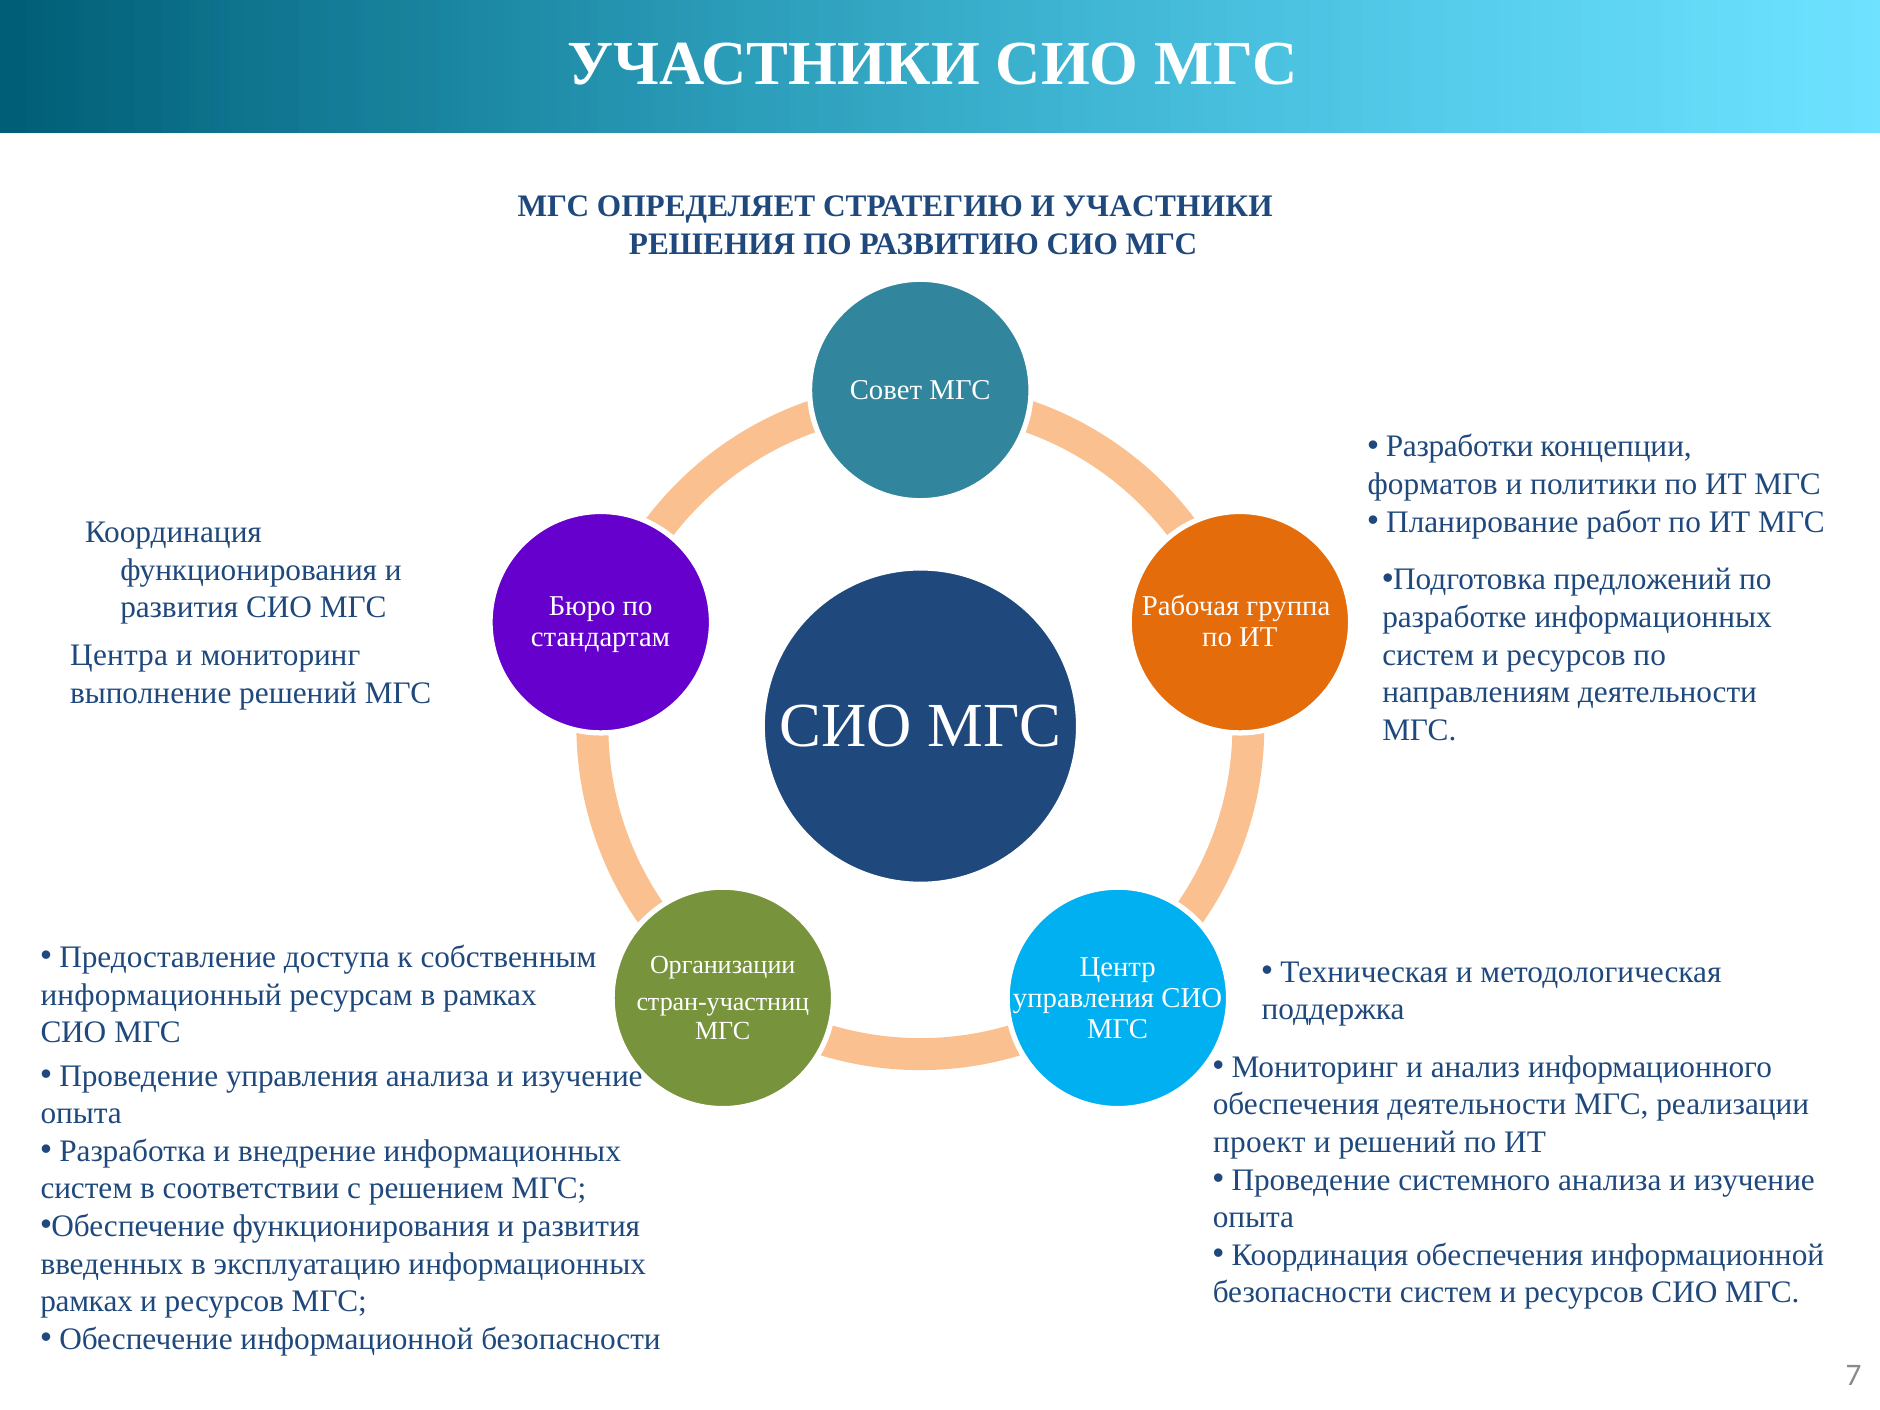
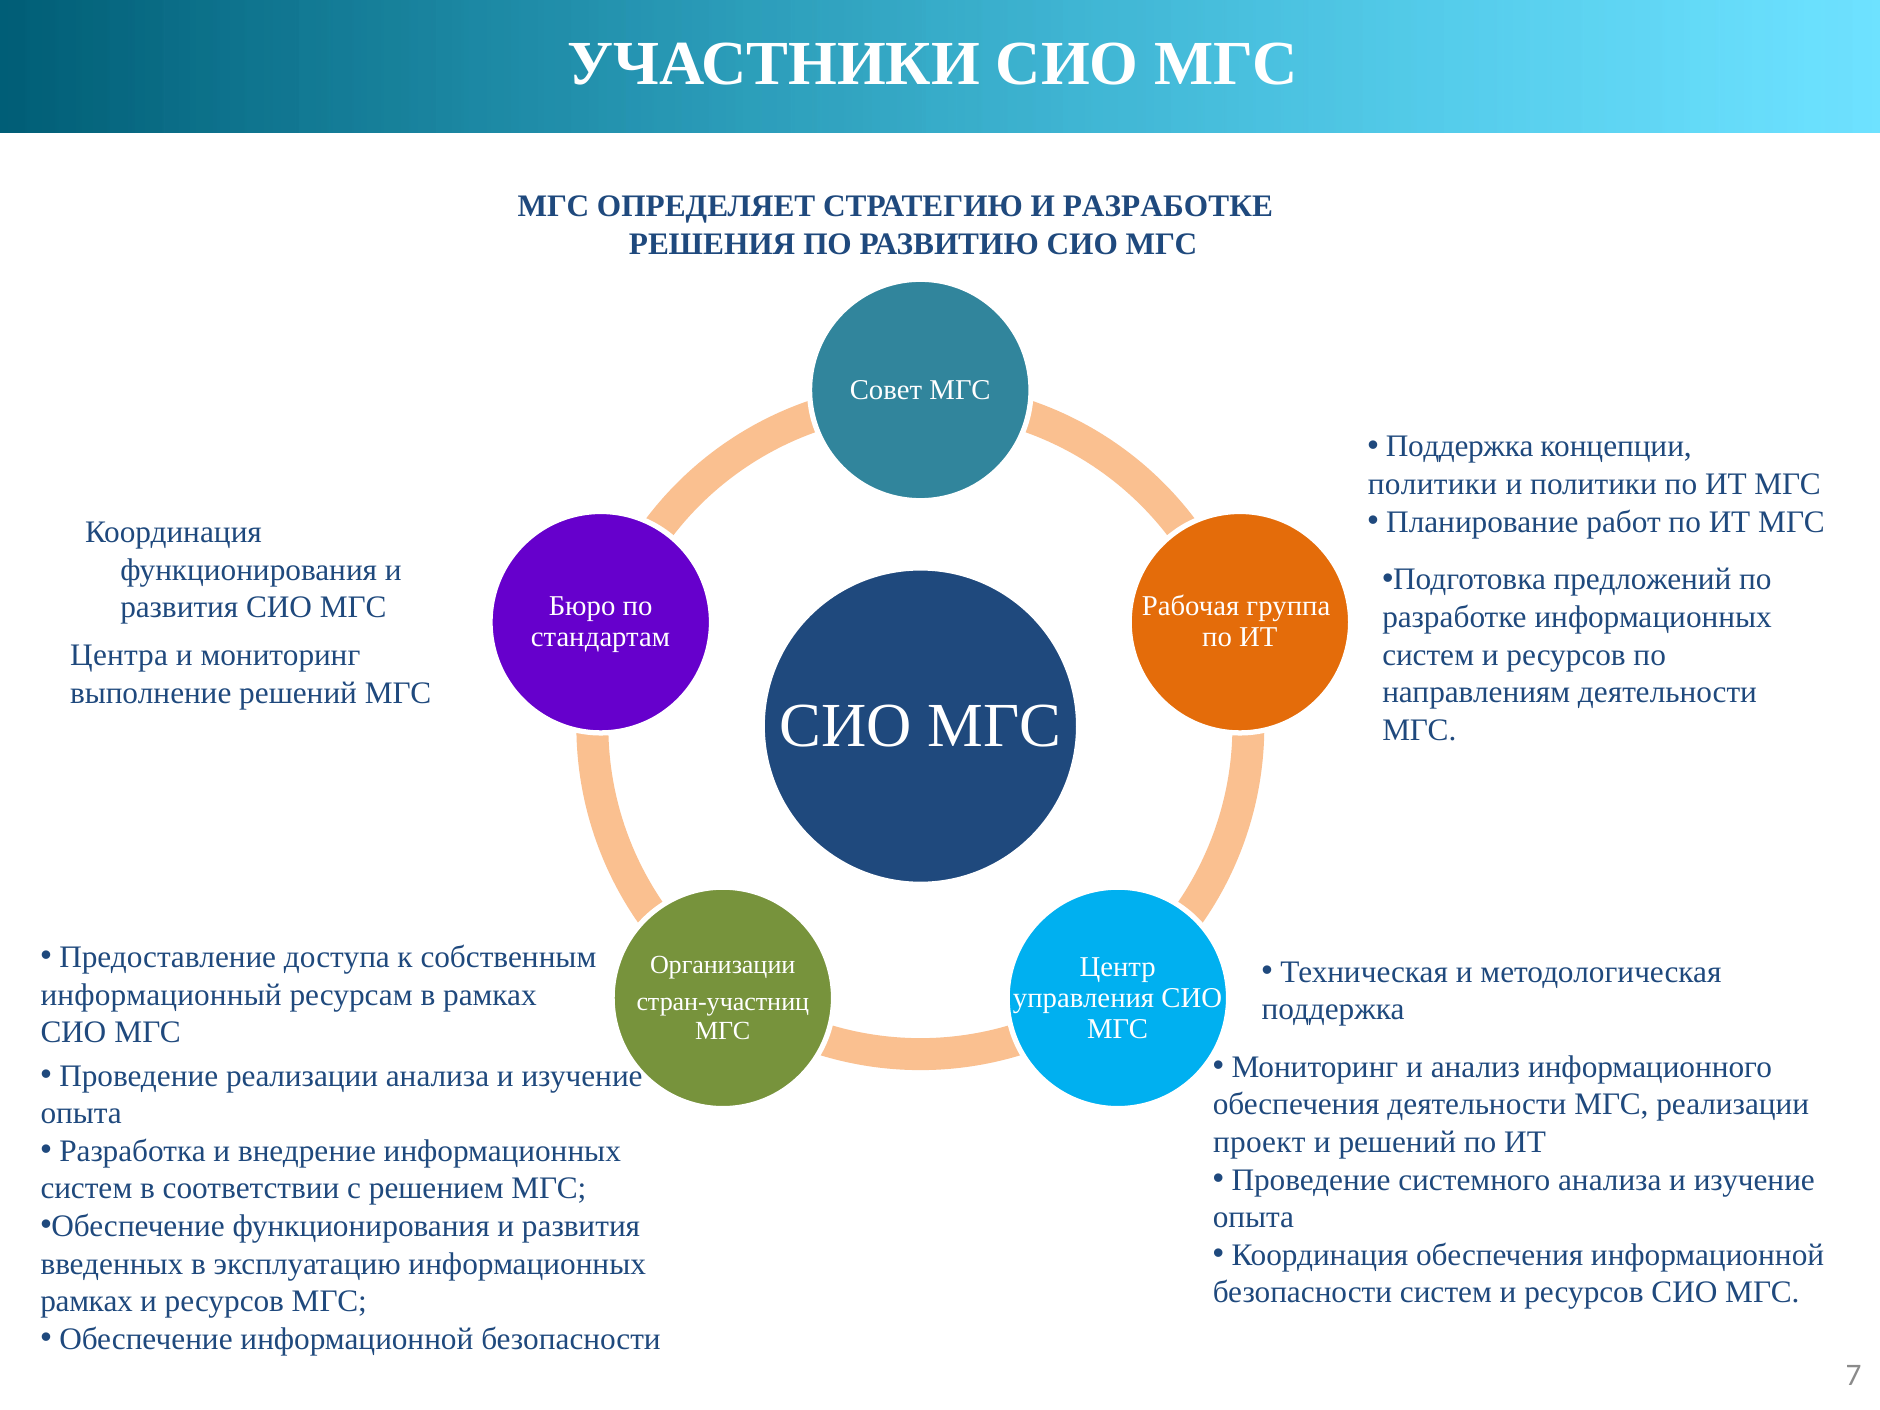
И УЧАСТНИКИ: УЧАСТНИКИ -> РАЗРАБОТКЕ (1168, 206)
Разработки: Разработки -> Поддержка (1460, 447)
форматов: форматов -> политики (1433, 484)
Проведение управления: управления -> реализации (302, 1076)
